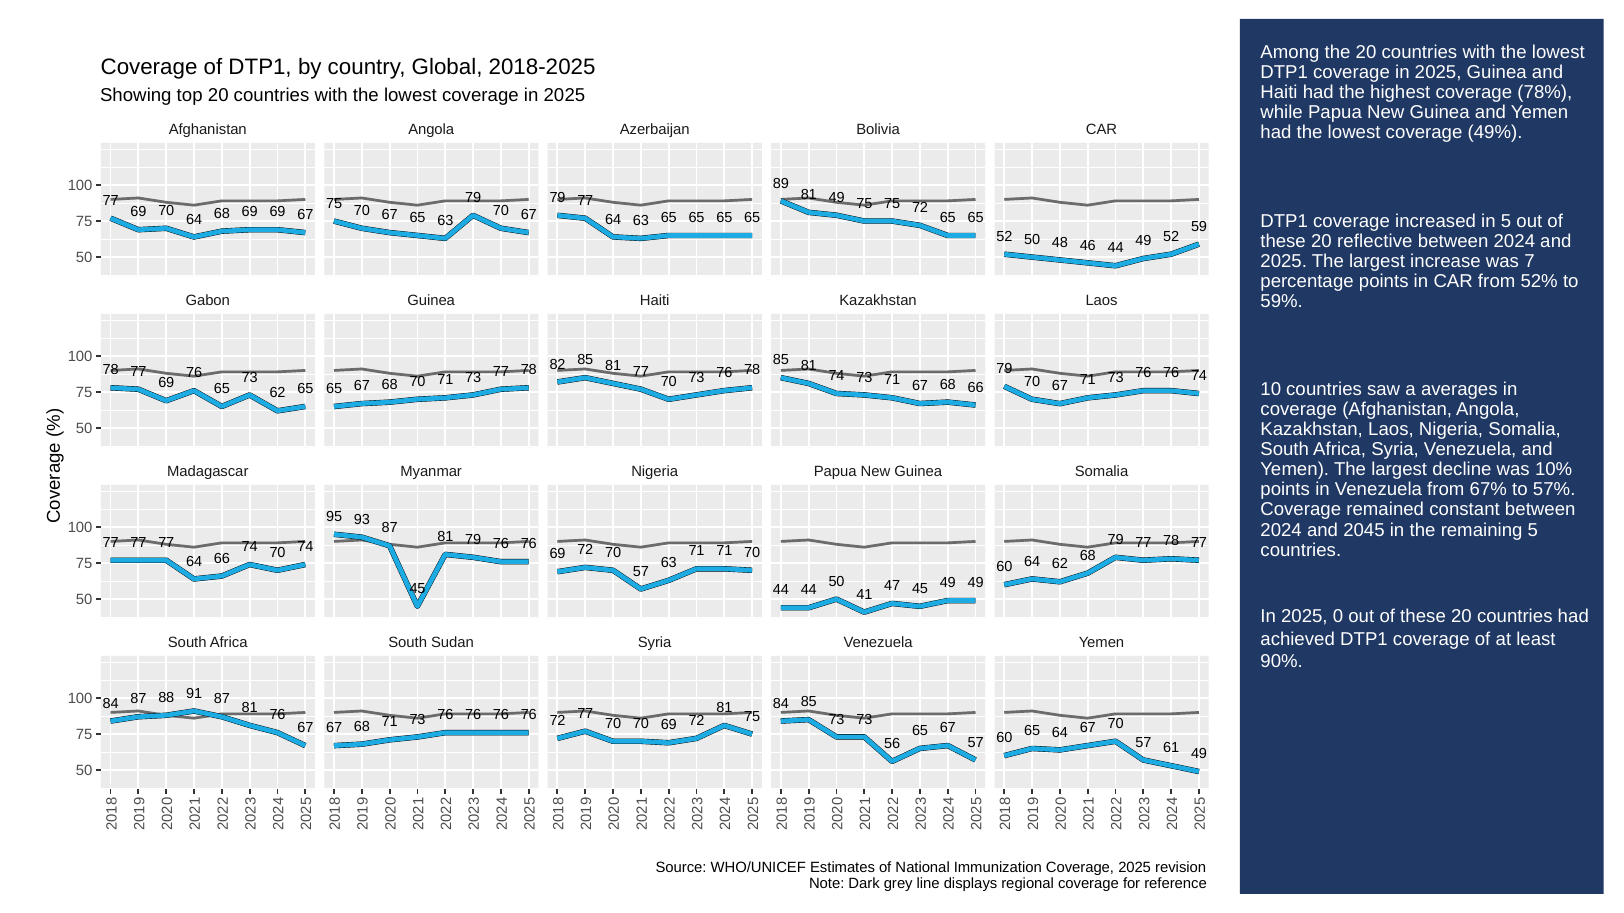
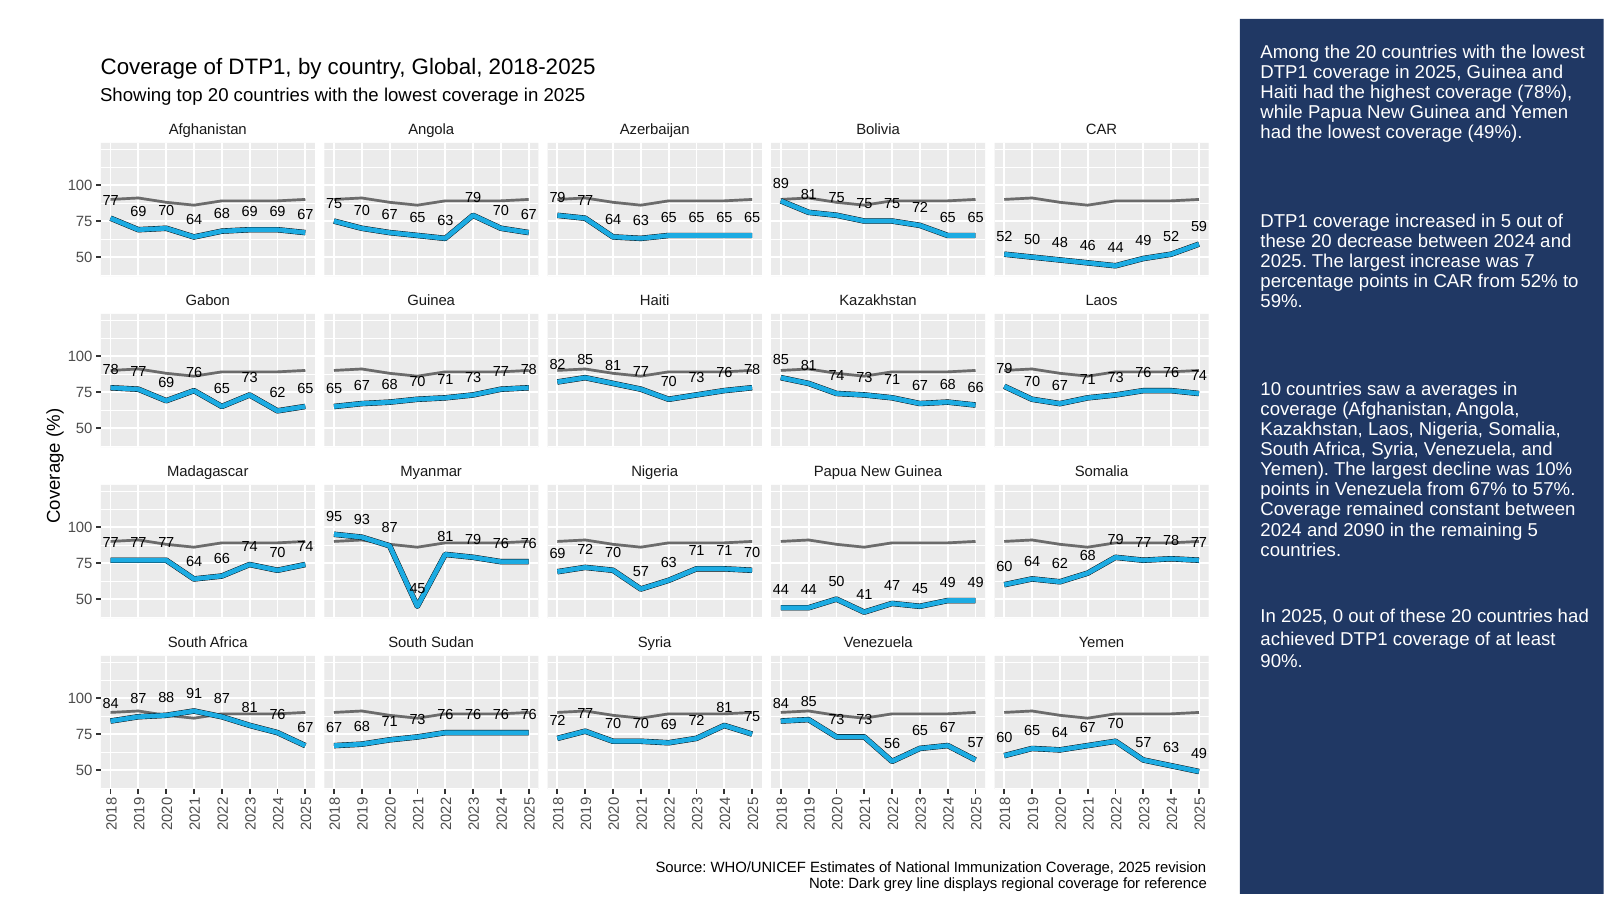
49: 49 -> 75 (837, 198)
reflective: reflective -> decrease (1375, 241)
2045: 2045 -> 2090 (1364, 530)
61: 61 -> 63 (1171, 749)
